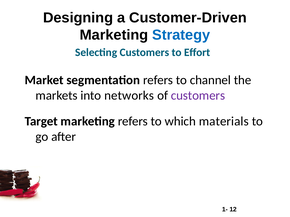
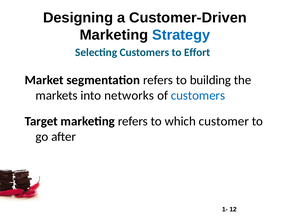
channel: channel -> building (210, 80)
customers colour: purple -> blue (198, 96)
materials: materials -> customer (224, 122)
